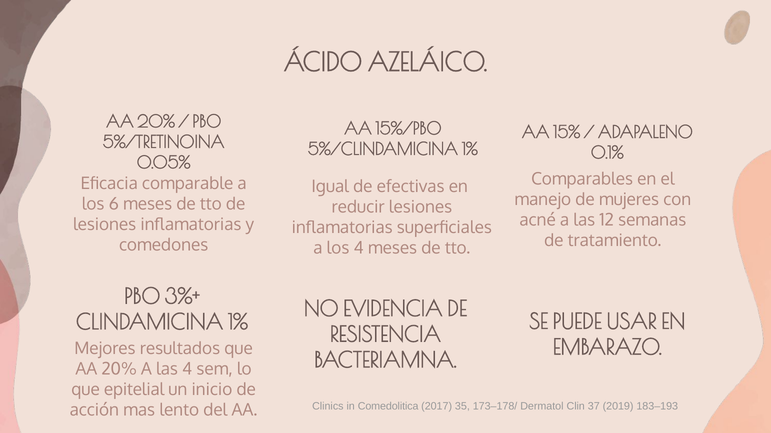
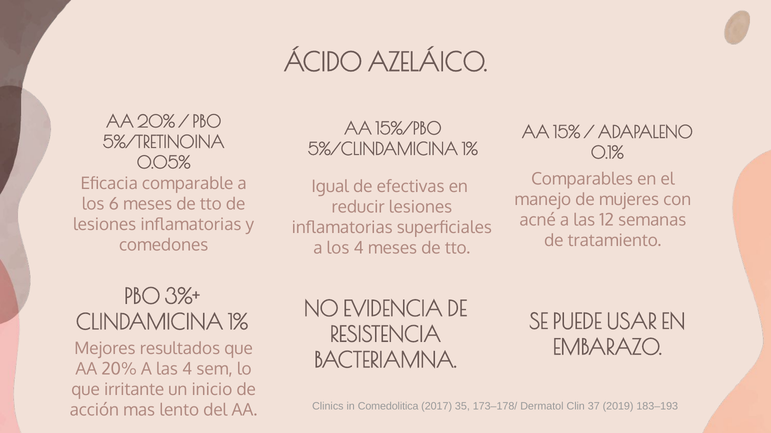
epitelial: epitelial -> irritante (134, 390)
